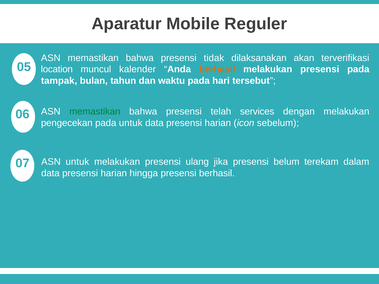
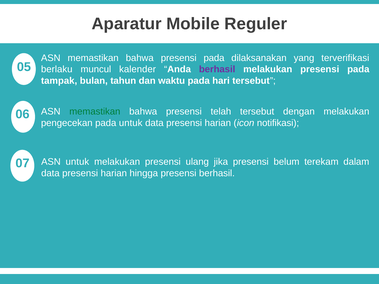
bahwa presensi tidak: tidak -> pada (214, 58)
akan: akan -> yang (304, 58)
location: location -> berlaku (57, 69)
berhasil colour: orange -> purple (217, 69)
telah services: services -> tersebut (257, 112)
sebelum: sebelum -> notifikasi (278, 123)
